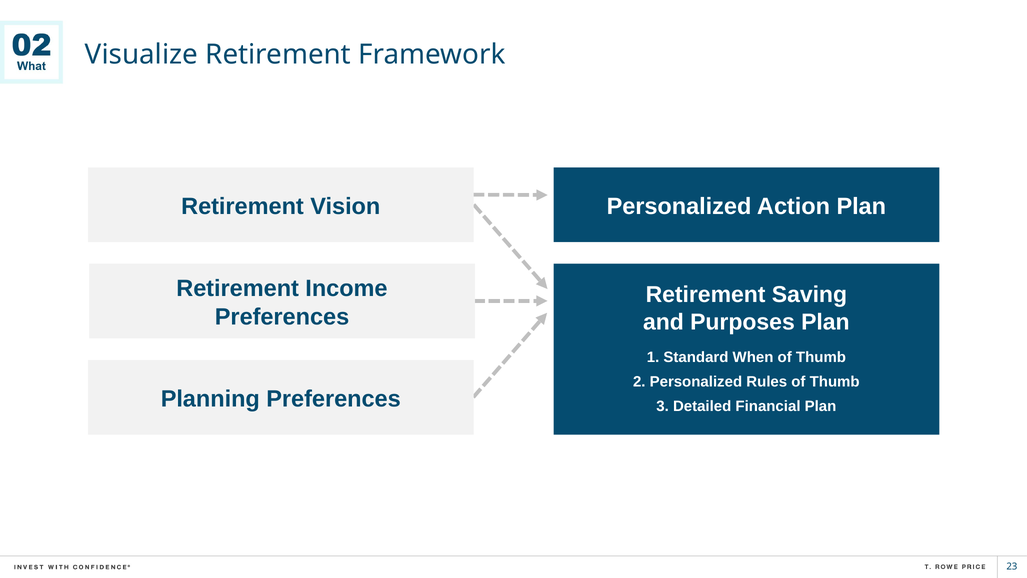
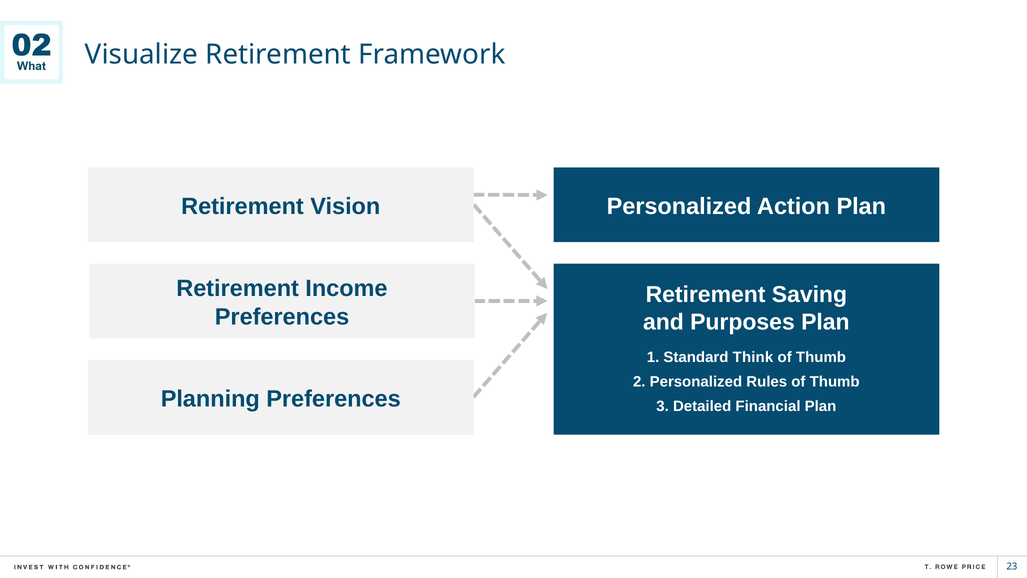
When: When -> Think (753, 357)
